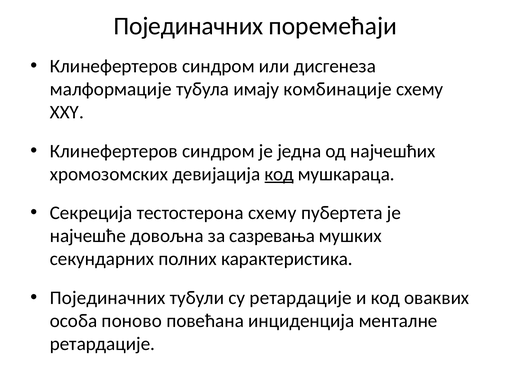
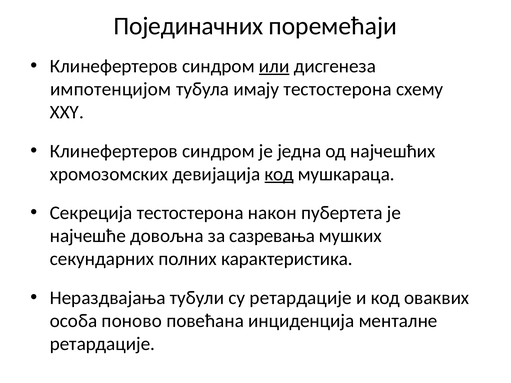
или underline: none -> present (274, 66)
малформације: малформације -> импотенцијом (111, 89)
имају комбинације: комбинације -> тестостерона (338, 89)
тестостерона схему: схему -> након (272, 213)
Појединачних: Појединачних -> Нераздвајања (108, 298)
